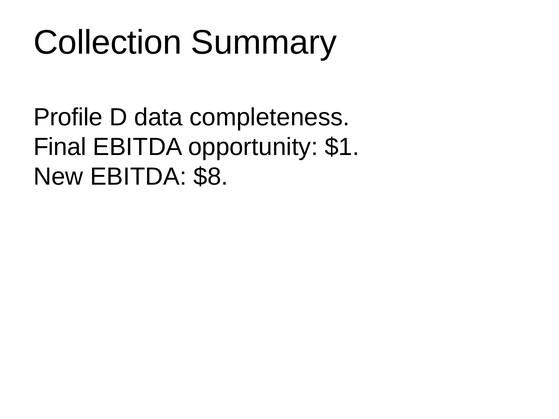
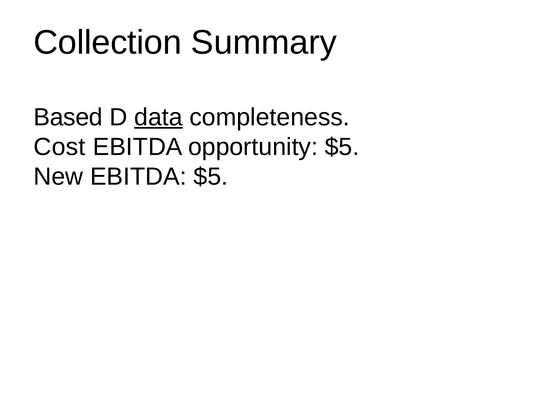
Profile: Profile -> Based (68, 117)
data underline: none -> present (158, 117)
Final: Final -> Cost (60, 147)
opportunity $1: $1 -> $5 (342, 147)
EBITDA $8: $8 -> $5 (211, 177)
